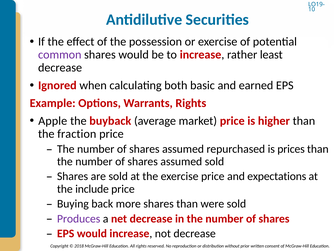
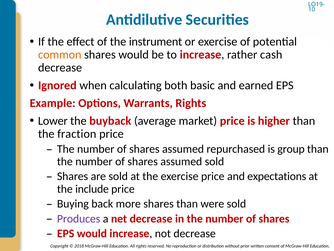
possession: possession -> instrument (156, 42)
common colour: purple -> orange (60, 55)
least: least -> cash (271, 55)
Apple: Apple -> Lower (53, 121)
prices: prices -> group (291, 149)
